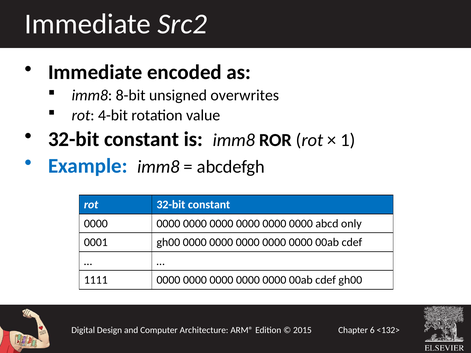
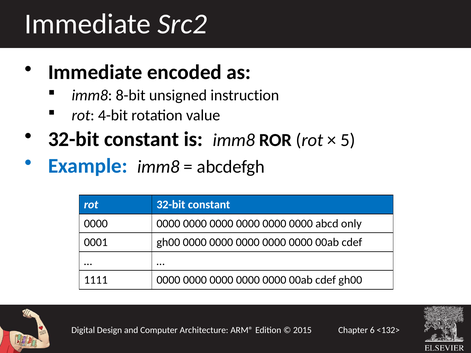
overwrites: overwrites -> instruction (245, 95)
1: 1 -> 5 (348, 140)
